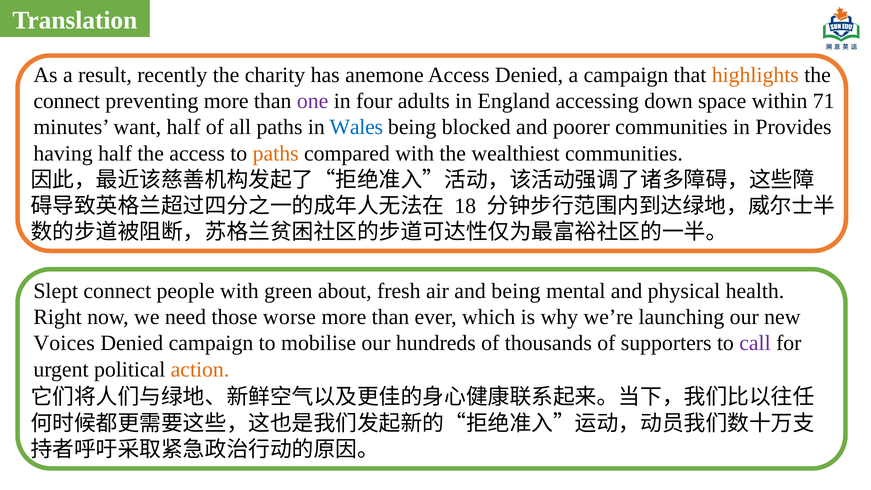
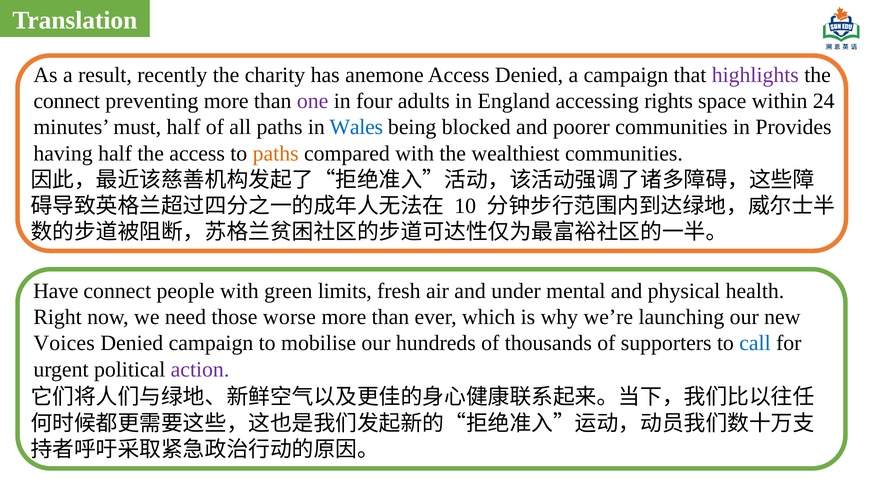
highlights colour: orange -> purple (755, 75)
down: down -> rights (669, 101)
71: 71 -> 24 (824, 101)
want: want -> must (137, 127)
18: 18 -> 10 (465, 206)
Slept: Slept -> Have (56, 291)
about: about -> limits (345, 291)
and being: being -> under (516, 291)
call colour: purple -> blue (755, 343)
action colour: orange -> purple (200, 369)
